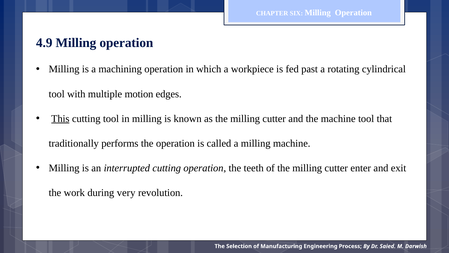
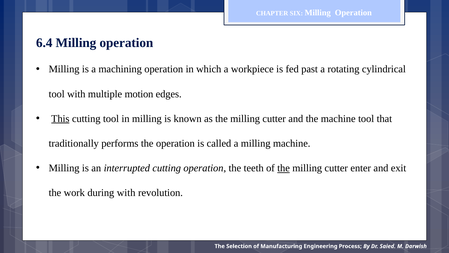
4.9: 4.9 -> 6.4 (44, 43)
the underline: none -> present (284, 168)
during very: very -> with (126, 193)
